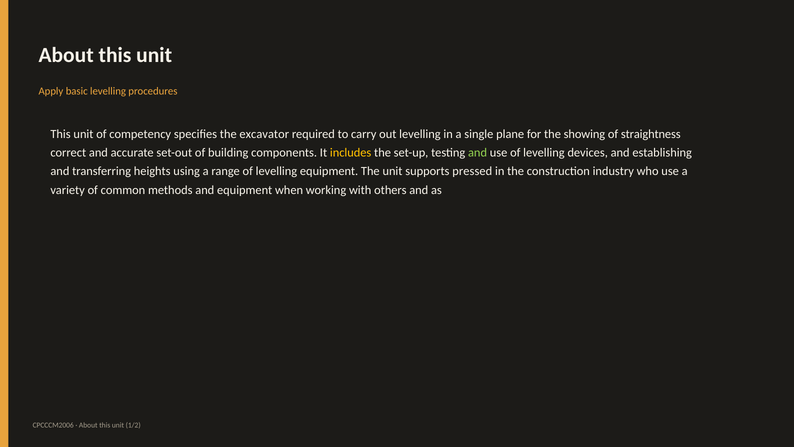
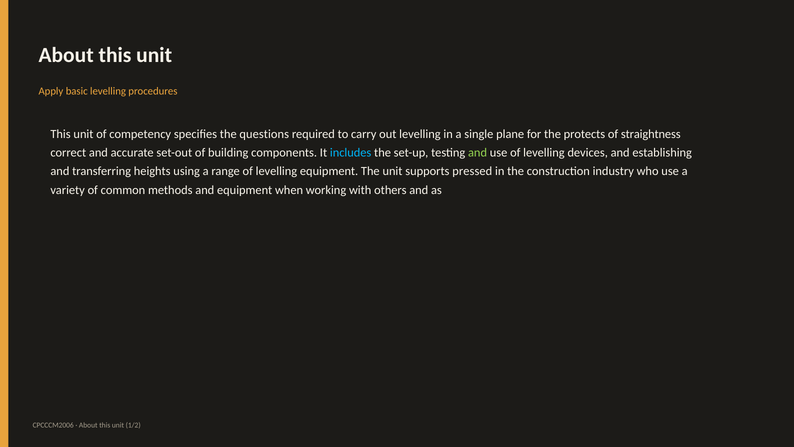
excavator: excavator -> questions (264, 134)
showing: showing -> protects (584, 134)
includes colour: yellow -> light blue (351, 153)
